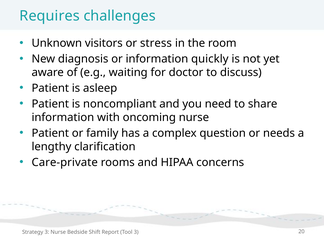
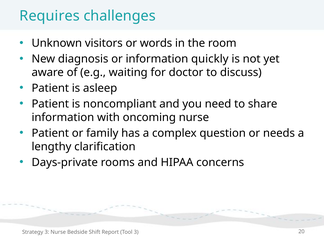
stress: stress -> words (156, 43)
Care-private: Care-private -> Days-private (65, 162)
